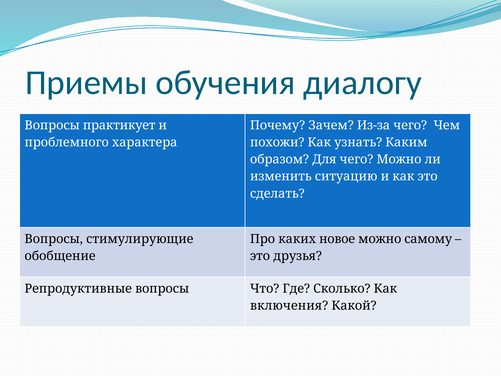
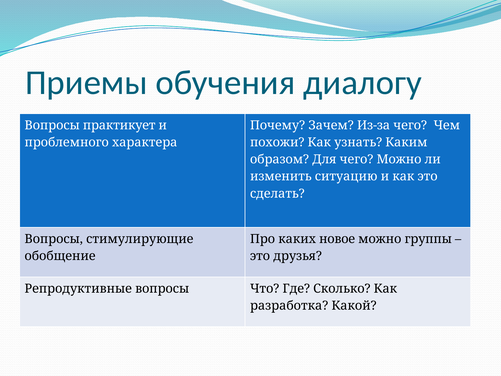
самому: самому -> группы (428, 239)
включения: включения -> разработка (289, 306)
